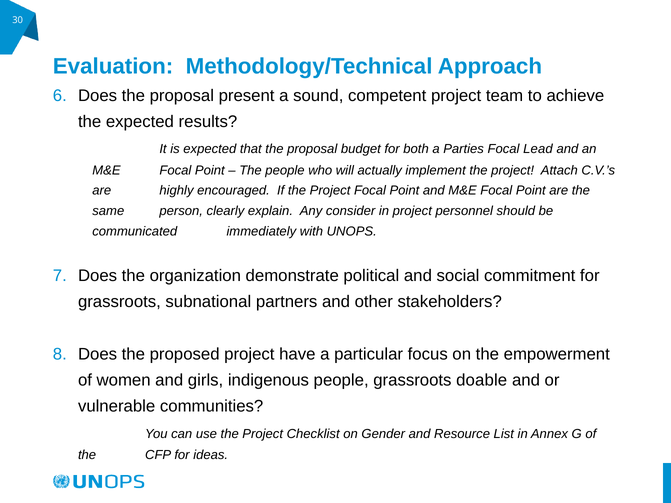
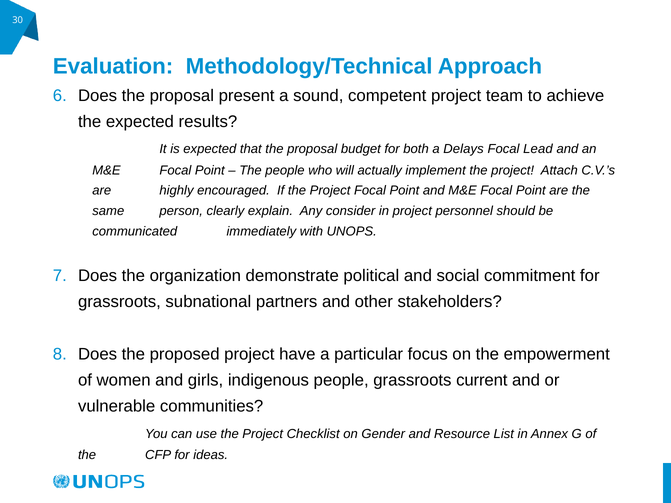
Parties: Parties -> Delays (464, 149)
doable: doable -> current (482, 381)
